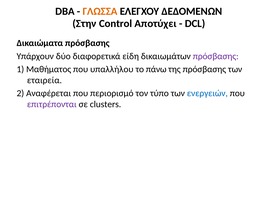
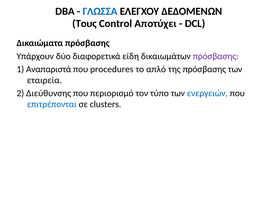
ΓΛΩΣΣΑ colour: orange -> blue (100, 11)
Στην: Στην -> Τους (85, 24)
Μαθήματος: Μαθήματος -> Αναπαριστά (49, 69)
υπαλλήλου: υπαλλήλου -> procedures (112, 69)
πάνω: πάνω -> απλό (156, 69)
Αναφέρεται: Αναφέρεται -> Διεύθυνσης (49, 93)
επιτρέπονται colour: purple -> blue (52, 104)
